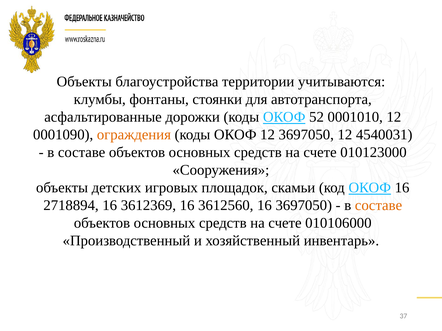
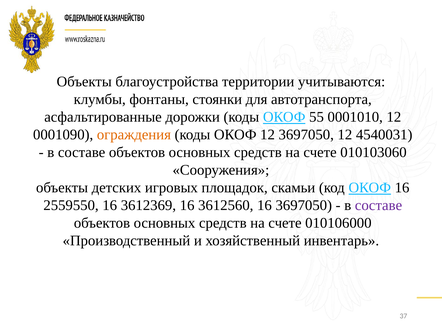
52: 52 -> 55 (317, 117)
010123000: 010123000 -> 010103060 (373, 153)
2718894: 2718894 -> 2559550 (71, 206)
составе colour: orange -> purple (379, 206)
